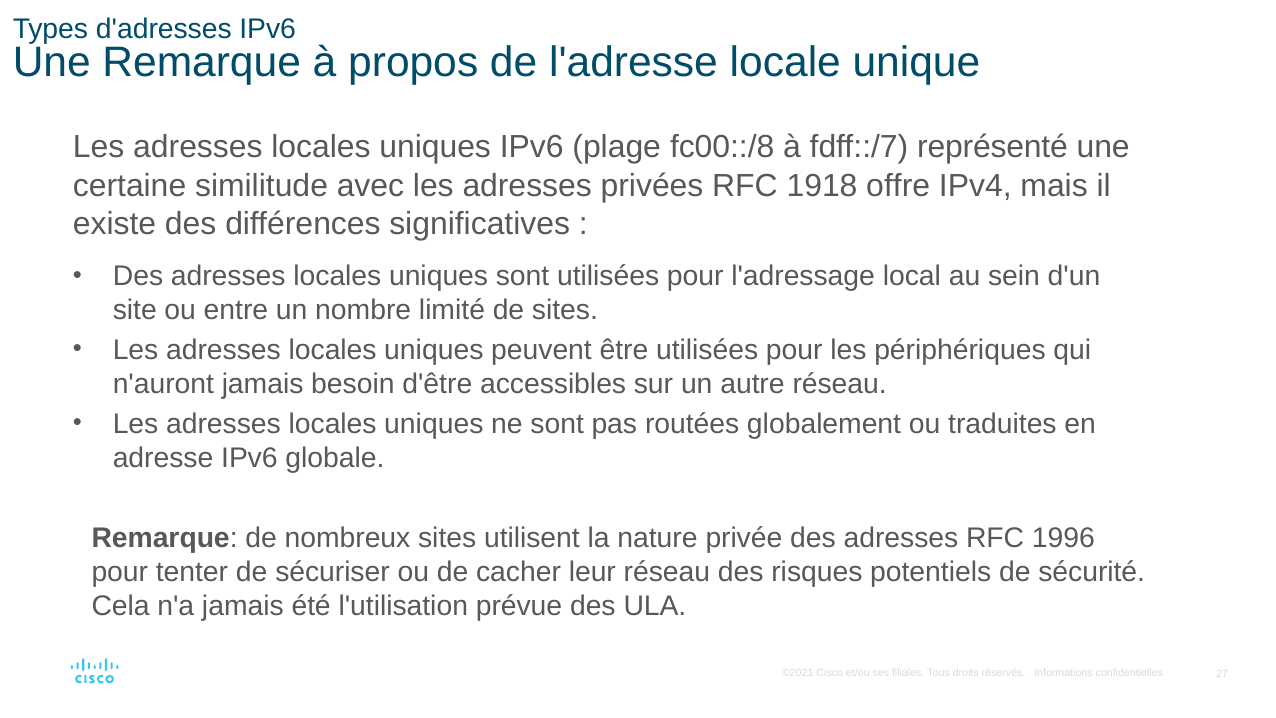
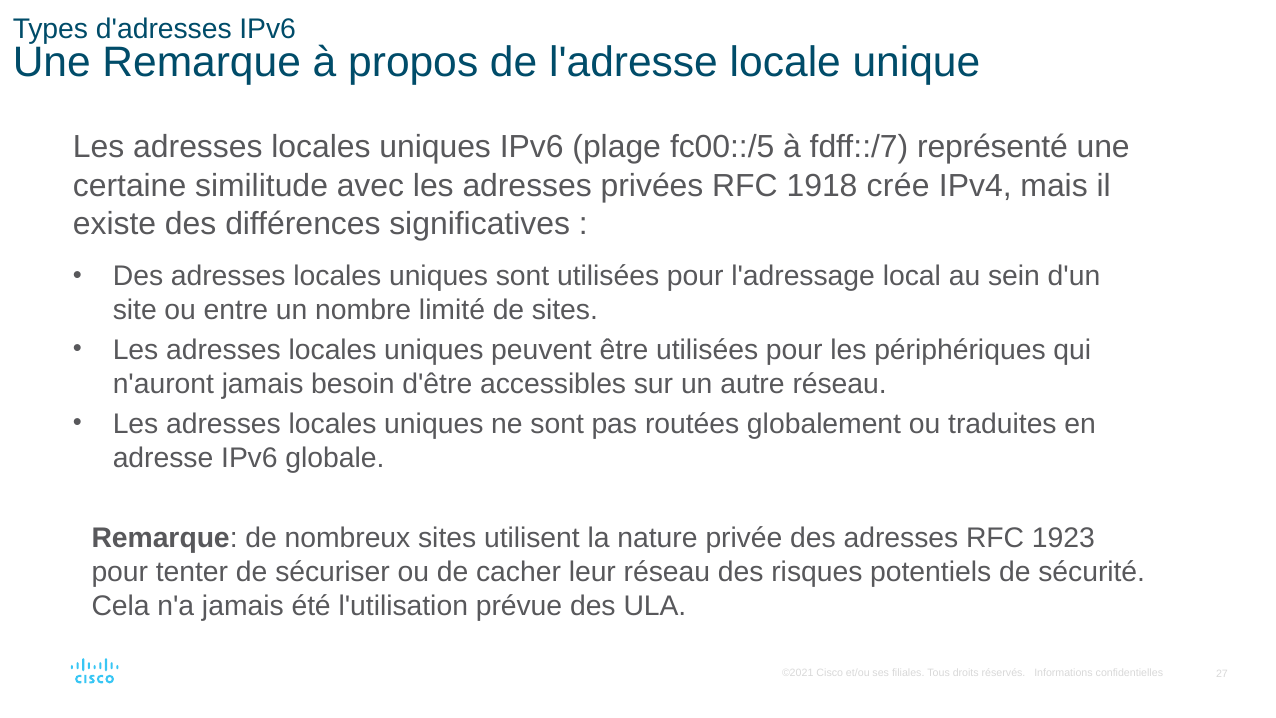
fc00::/8: fc00::/8 -> fc00::/5 (722, 147)
offre: offre -> crée (898, 186)
1996: 1996 -> 1923 (1063, 538)
